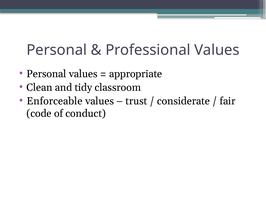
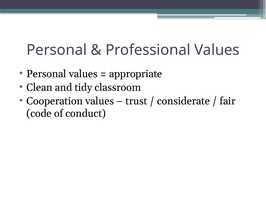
Enforceable: Enforceable -> Cooperation (55, 101)
